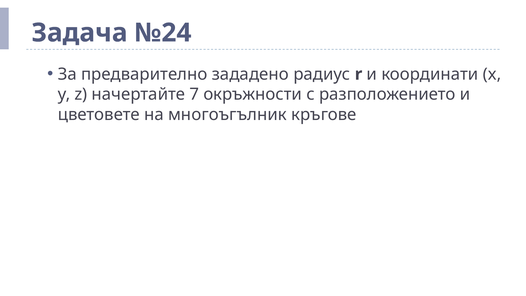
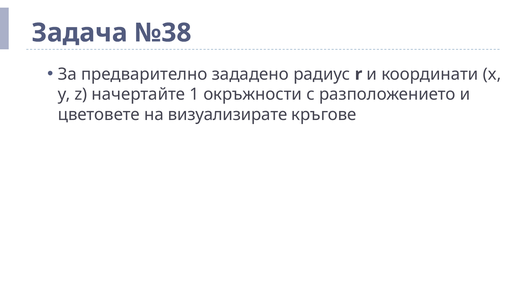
№24: №24 -> №38 (163, 33)
7: 7 -> 1 (194, 94)
многоъгълник: многоъгълник -> визуализирате (228, 115)
